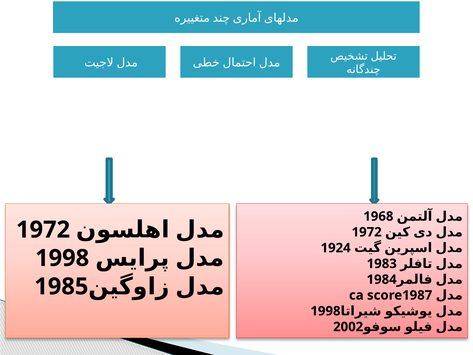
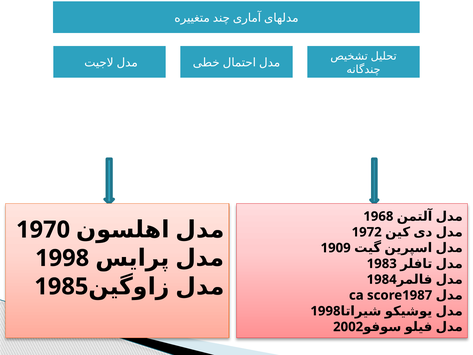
1972: 1972 -> 1970 (43, 230)
1924: 1924 -> 1909 (336, 248)
